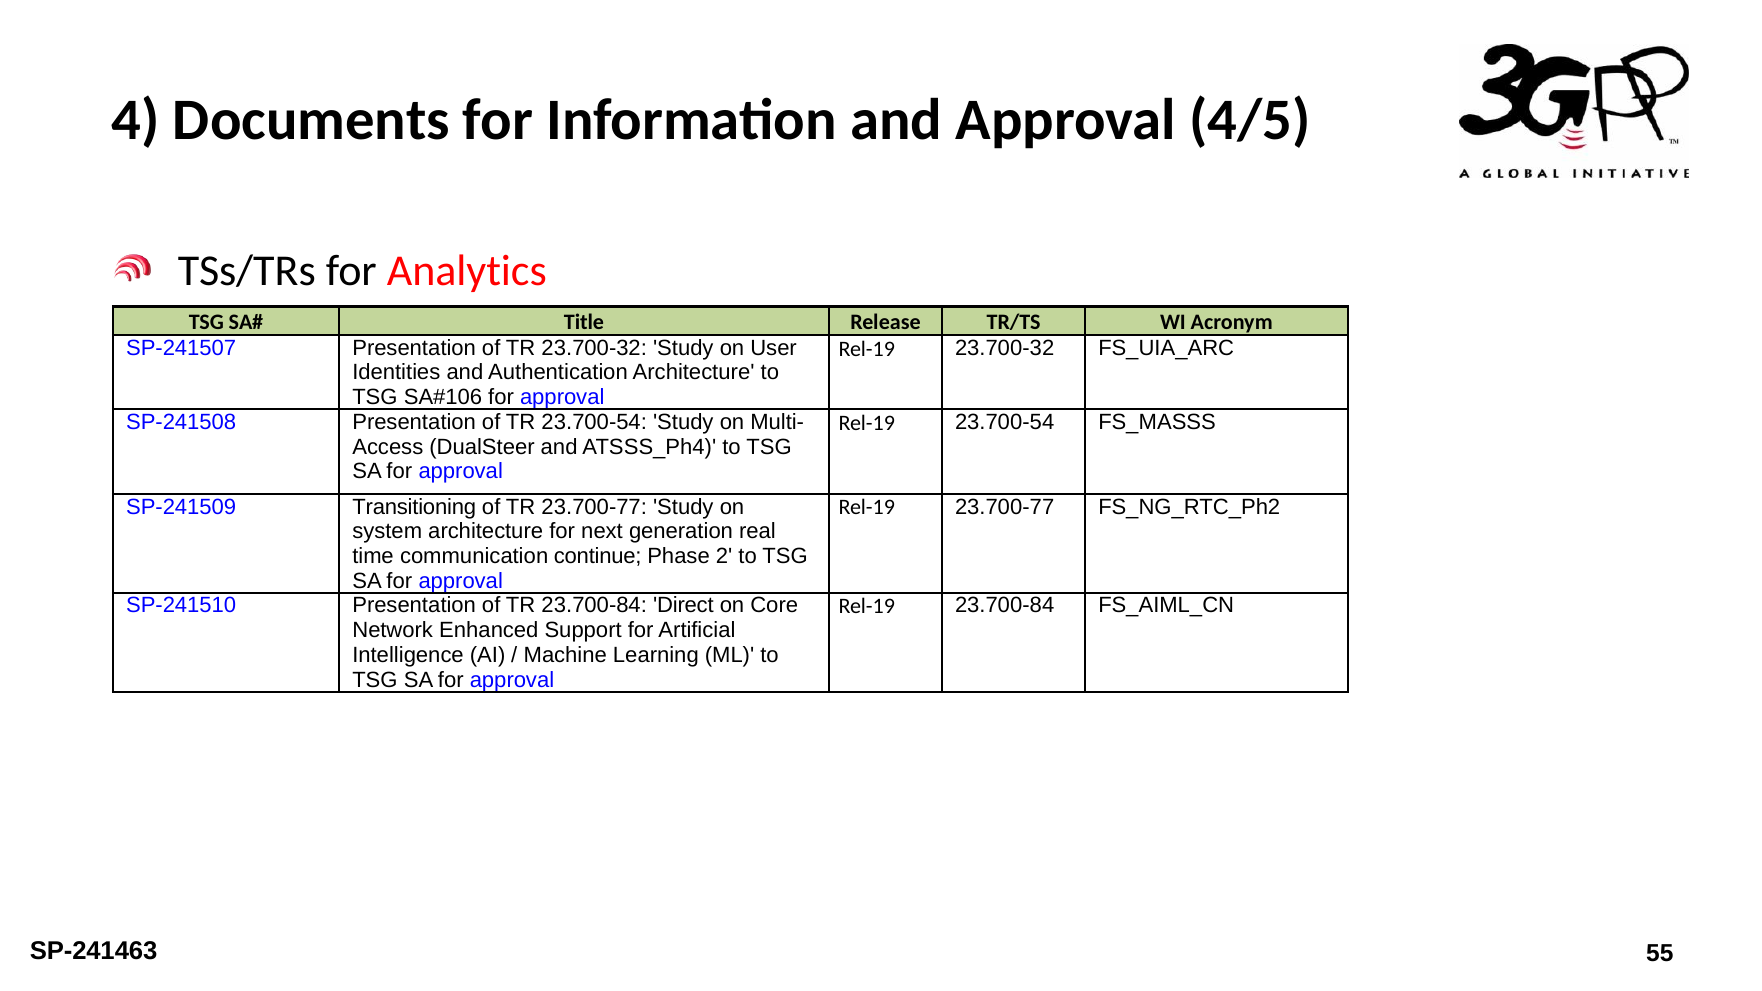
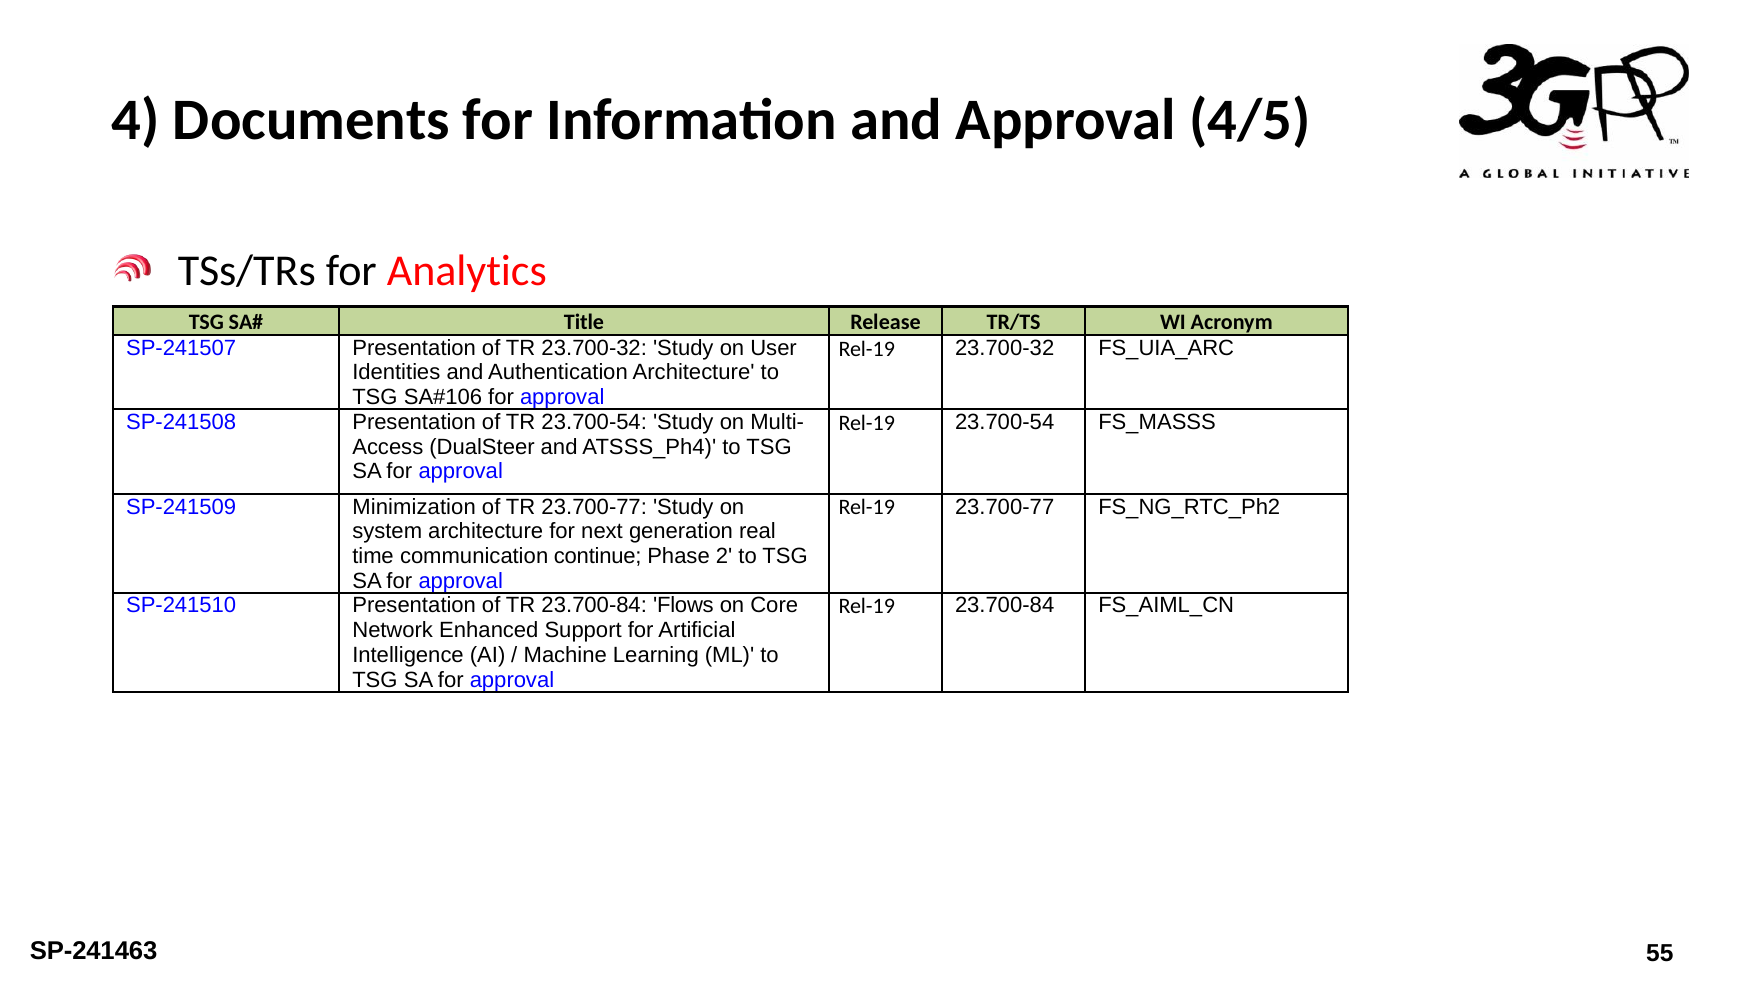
Transitioning: Transitioning -> Minimization (414, 507)
Direct: Direct -> Flows (683, 606)
